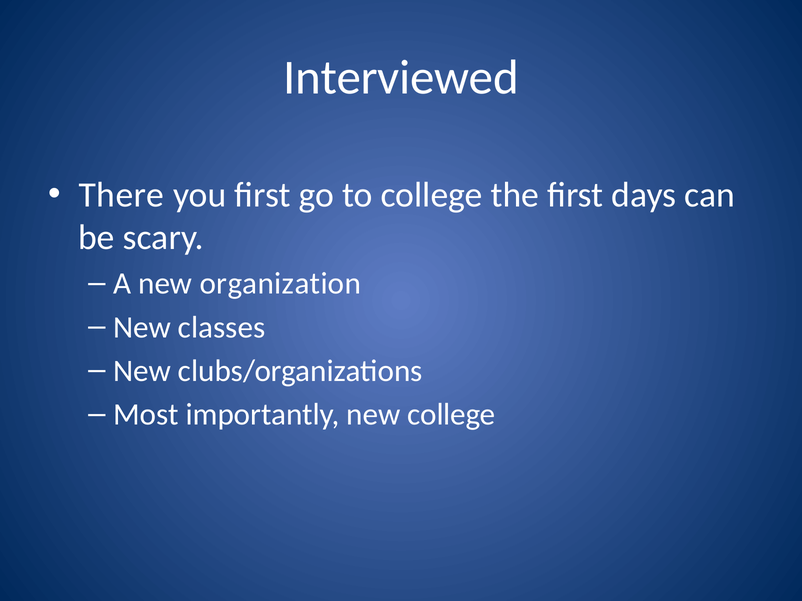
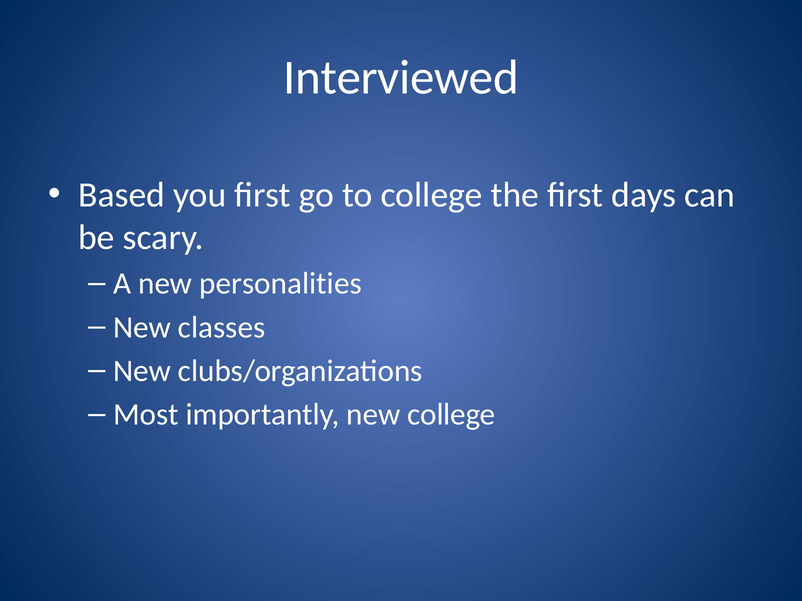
There: There -> Based (122, 195)
organization: organization -> personalities (280, 284)
